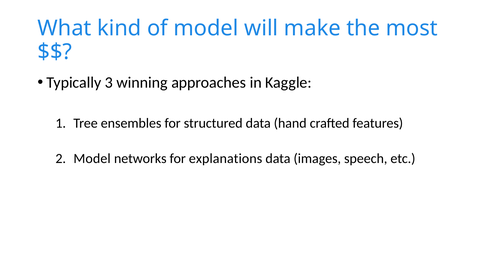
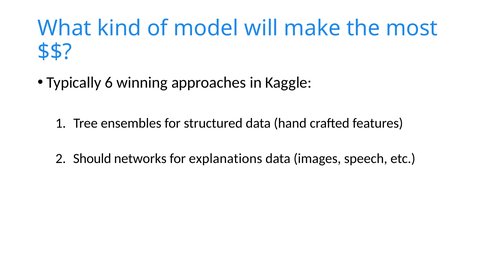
3: 3 -> 6 (109, 82)
2 Model: Model -> Should (92, 158)
